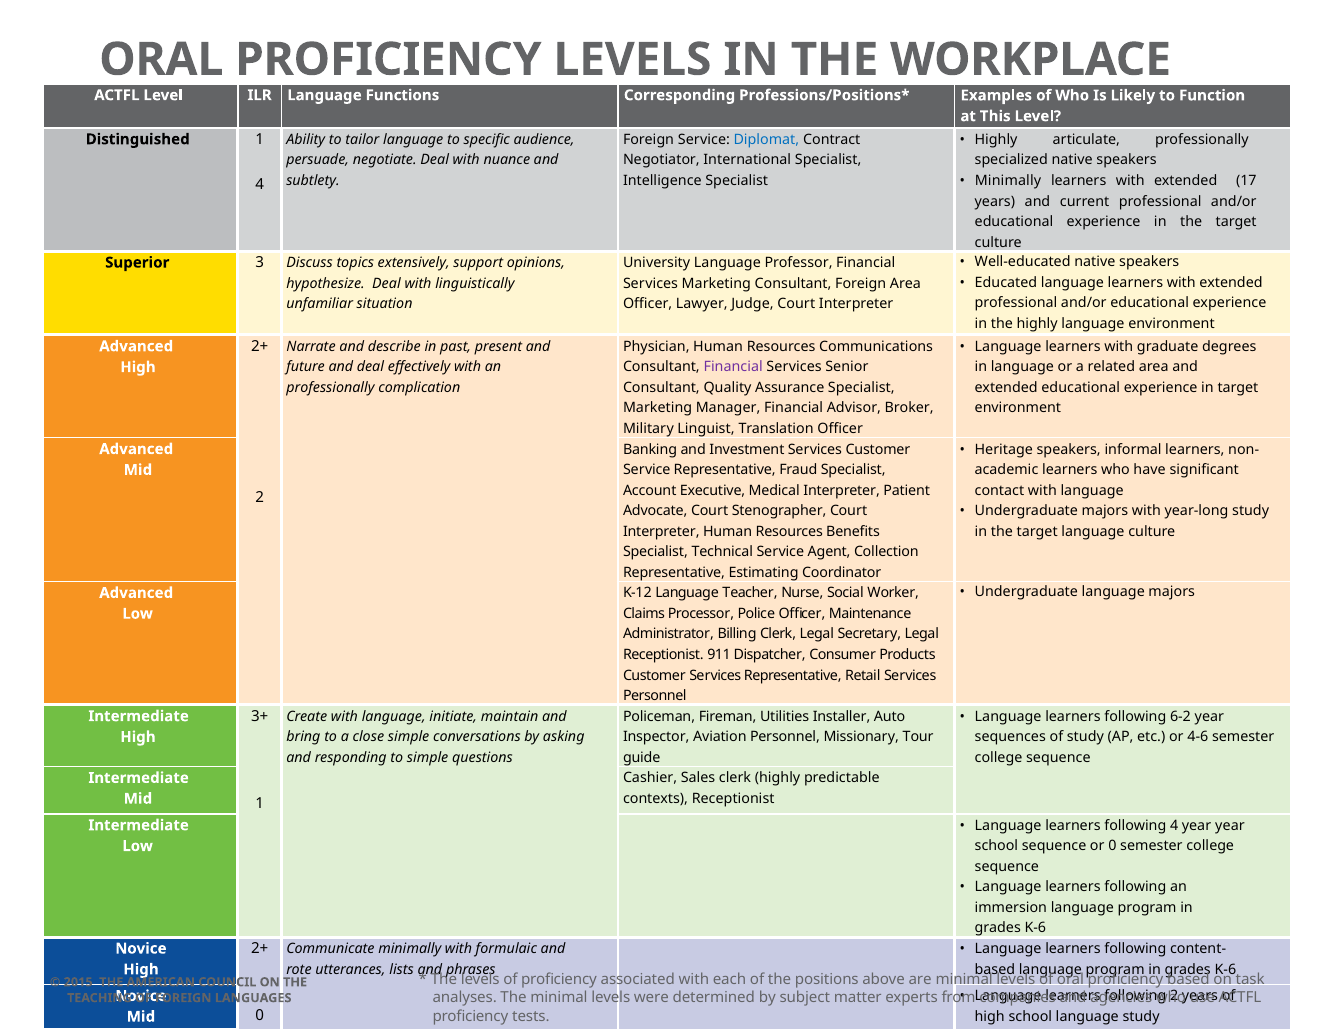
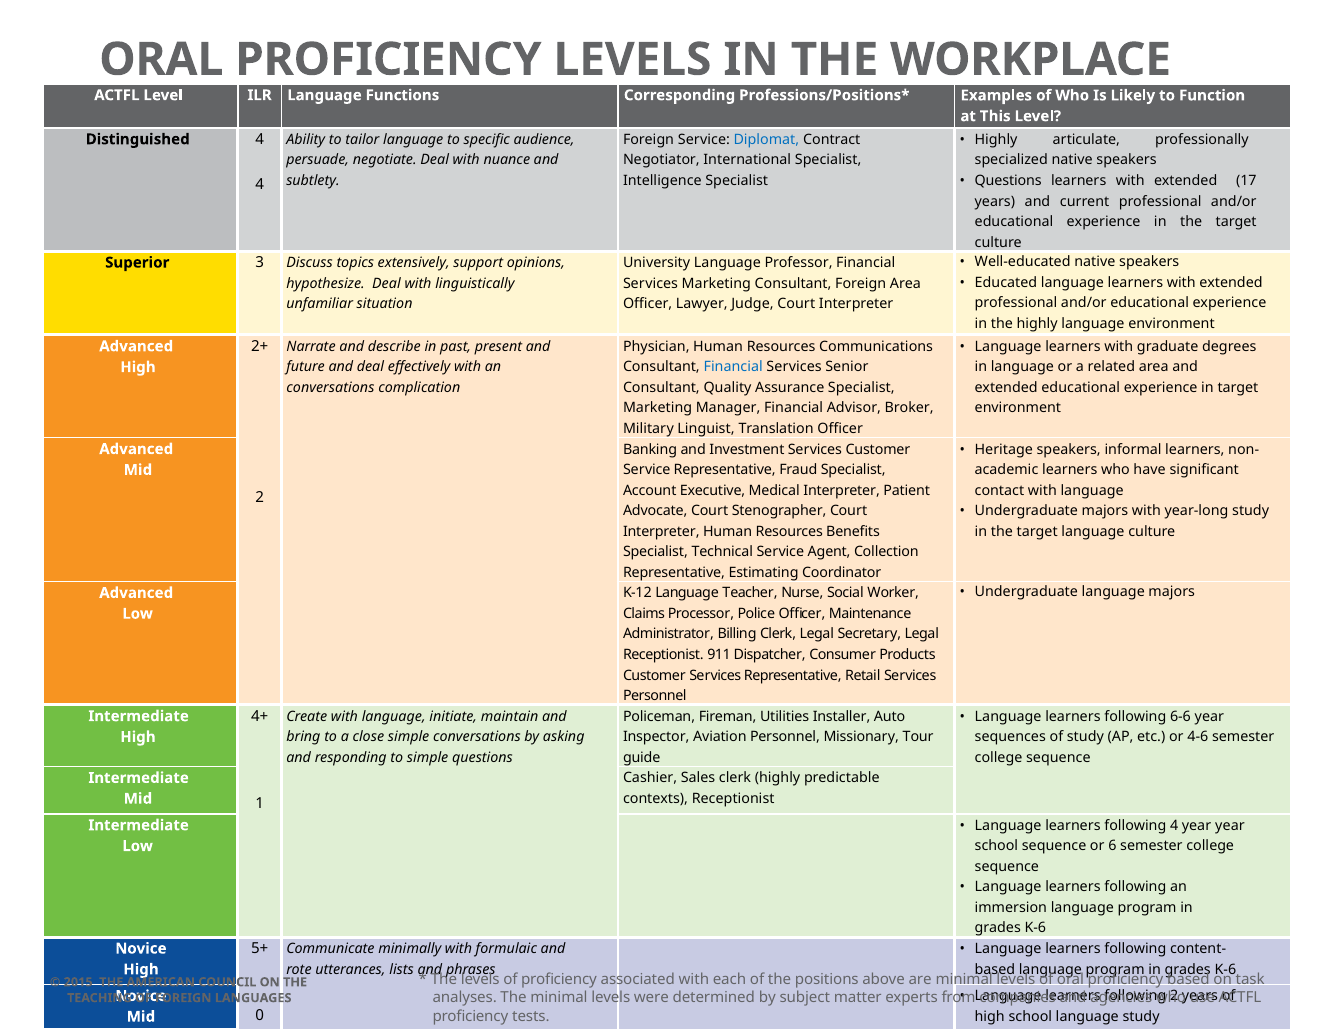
Distinguished 1: 1 -> 4 (260, 139)
Minimally: Minimally -> Questions (1008, 181)
Financial colour: purple -> blue (733, 367)
professionally: professionally -> conversations (330, 387)
3+: 3+ -> 4+ (260, 716)
6-2: 6-2 -> 6-6 (1180, 716)
or 0: 0 -> 6 (1112, 846)
2+: 2+ -> 5+ (260, 948)
